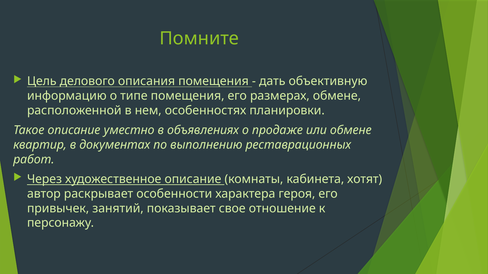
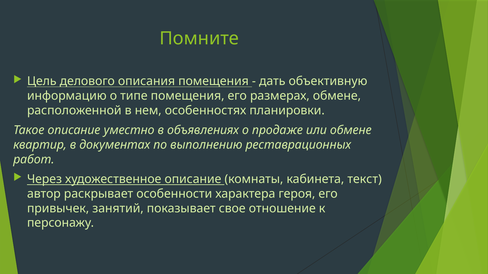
хотят: хотят -> текст (365, 179)
